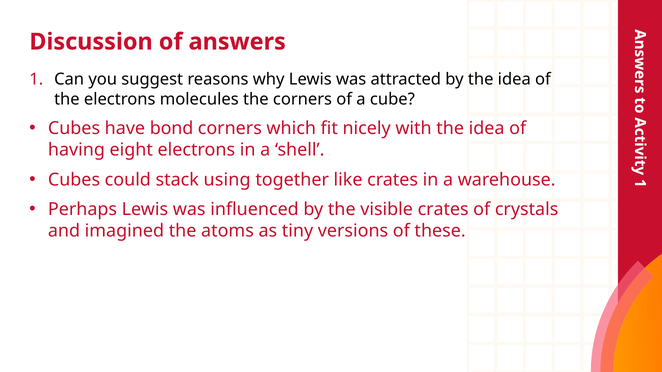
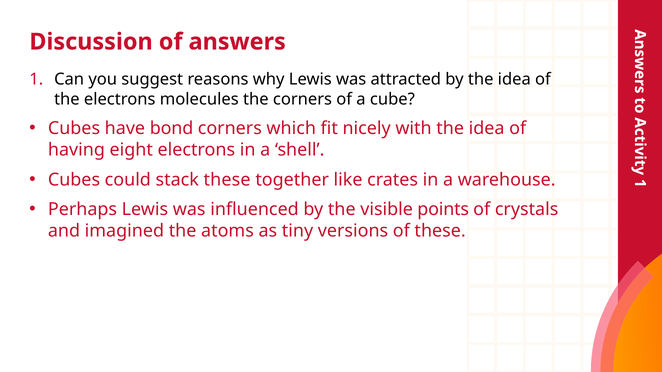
stack using: using -> these (227, 180)
visible crates: crates -> points (443, 210)
